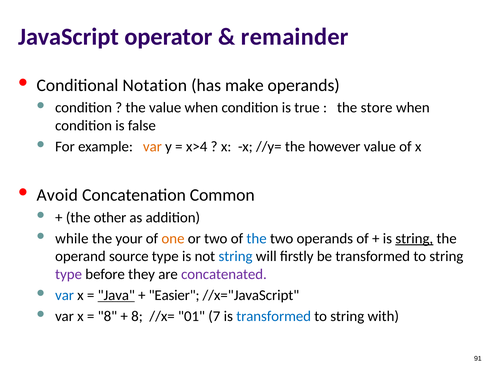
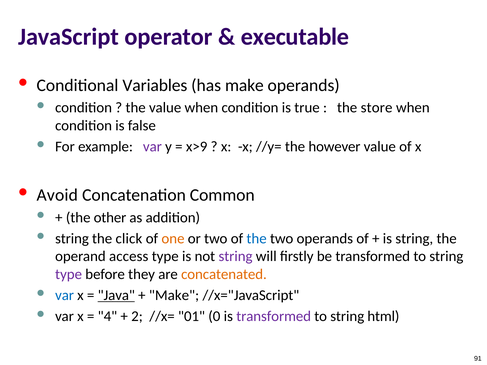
remainder: remainder -> executable (295, 37)
Notation: Notation -> Variables (155, 85)
var colour: orange -> purple (152, 147)
x>4: x>4 -> x>9 (197, 147)
while: while -> string (72, 239)
your: your -> click (129, 239)
string underline: present -> none (414, 239)
source: source -> access (129, 257)
string colour: blue -> purple (236, 257)
concatenated colour: purple -> orange (224, 274)
Easier: Easier -> Make (174, 295)
8: 8 -> 4 (107, 317)
8: 8 -> 2 (137, 317)
7: 7 -> 0 (214, 317)
transformed colour: blue -> purple (274, 317)
with: with -> html (383, 317)
